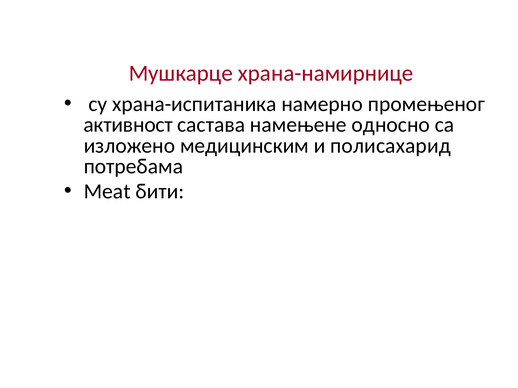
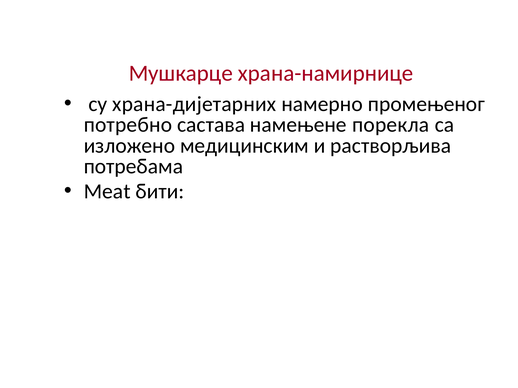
храна-испитаника: храна-испитаника -> храна-дијетарних (194, 104)
активност: активност -> потребно (128, 125)
односно: односно -> порекла (391, 125)
полисахарид: полисахарид -> растворљива (391, 146)
